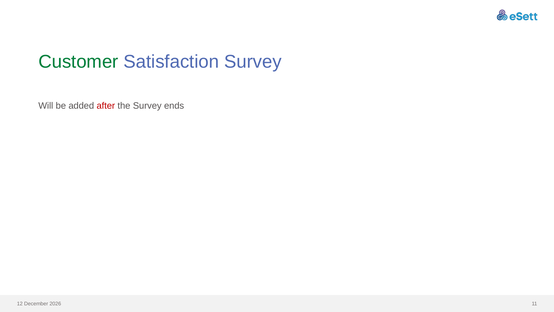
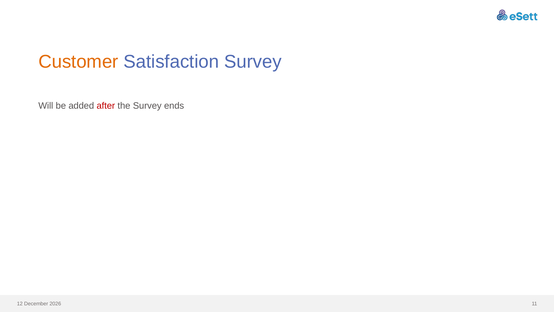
Customer colour: green -> orange (78, 62)
